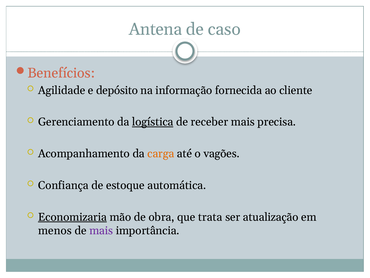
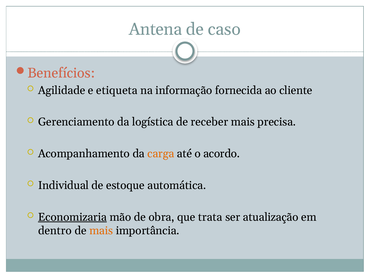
depósito: depósito -> etiqueta (117, 90)
logística underline: present -> none (153, 122)
vagões: vagões -> acordo (222, 153)
Confiança: Confiança -> Individual (63, 185)
menos: menos -> dentro (55, 230)
mais colour: purple -> orange (101, 230)
